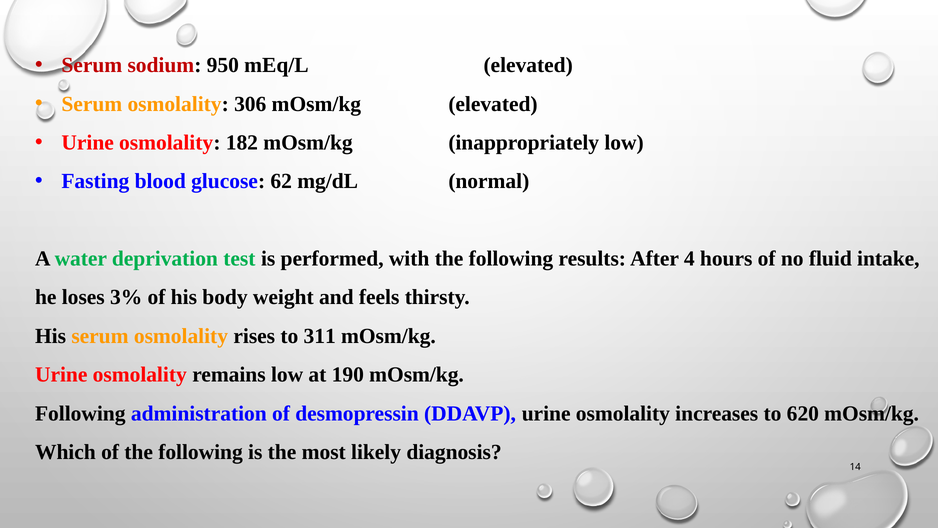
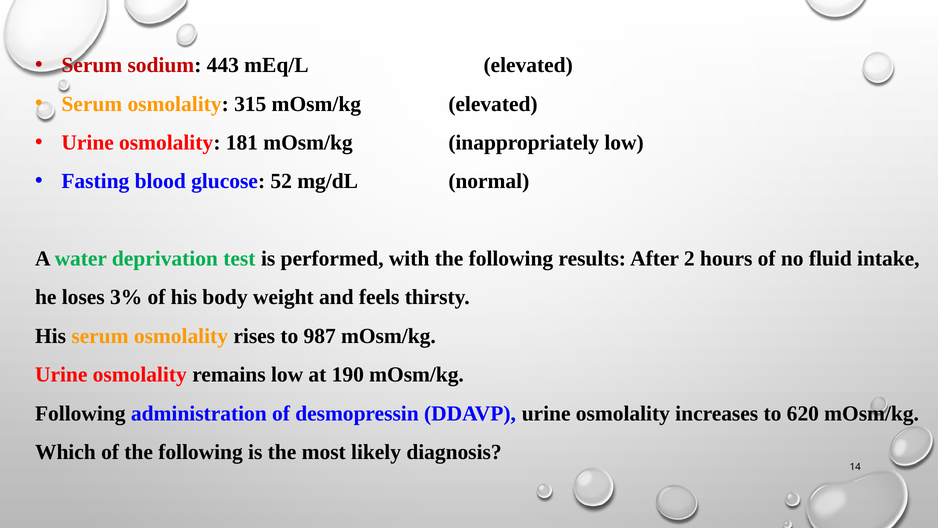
950: 950 -> 443 (223, 65)
306: 306 -> 315 (250, 104)
182: 182 -> 181 (242, 143)
62: 62 -> 52 (281, 181)
4: 4 -> 2 (689, 259)
311: 311 -> 987 (320, 336)
